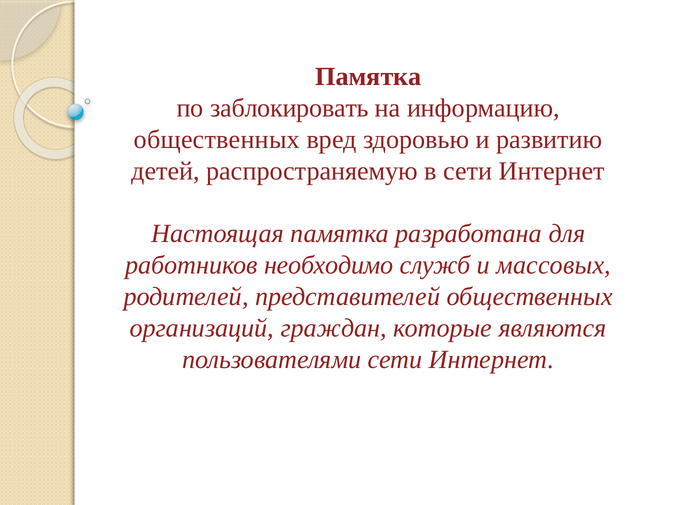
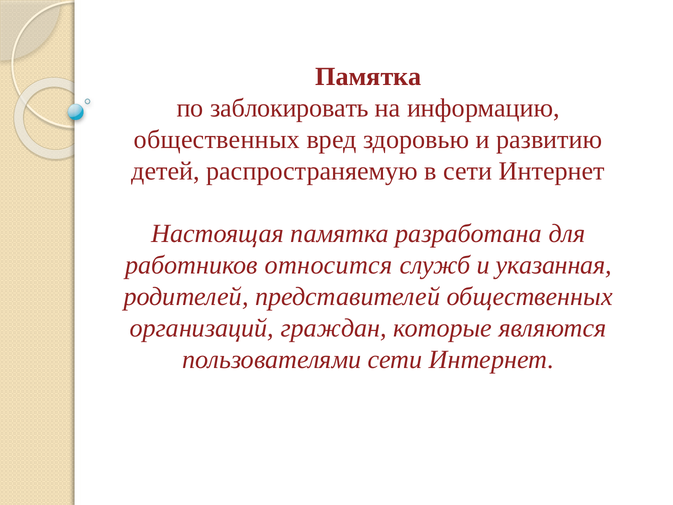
необходимо: необходимо -> относится (328, 265)
массовых: массовых -> указанная (554, 265)
